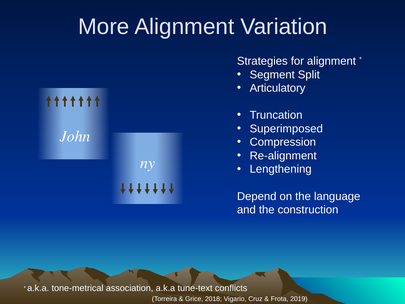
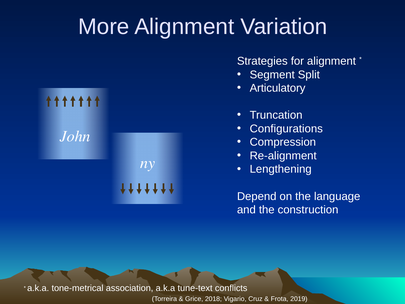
Superimposed: Superimposed -> Configurations (286, 129)
